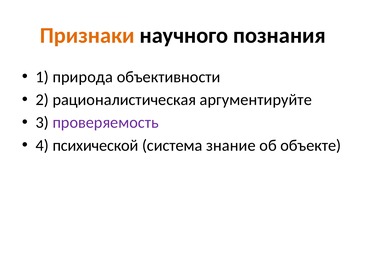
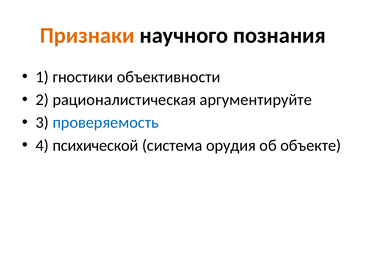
природа: природа -> гностики (83, 77)
проверяемость colour: purple -> blue (106, 122)
знание: знание -> орудия (231, 145)
